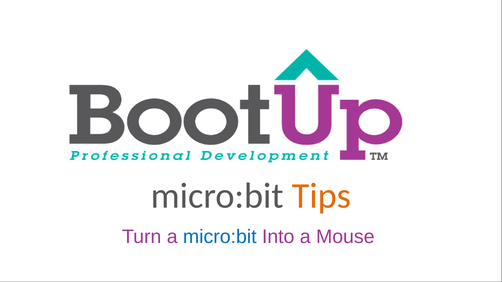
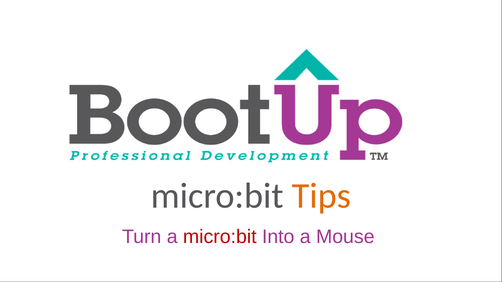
micro:bit colour: blue -> red (220, 237)
